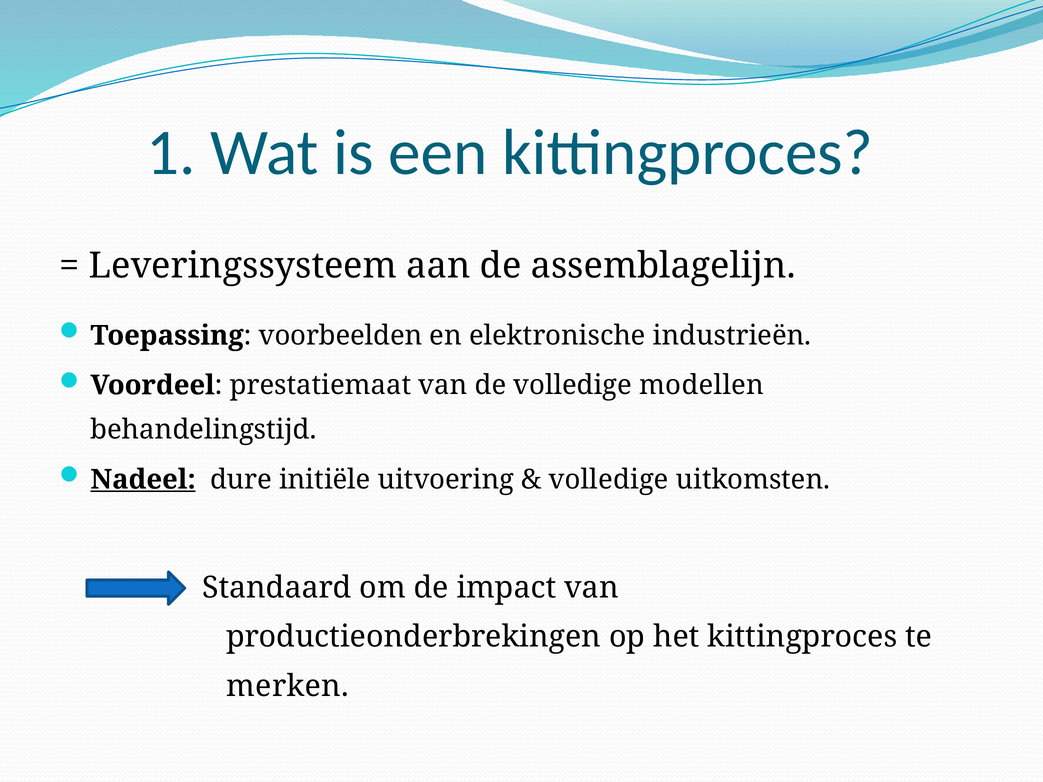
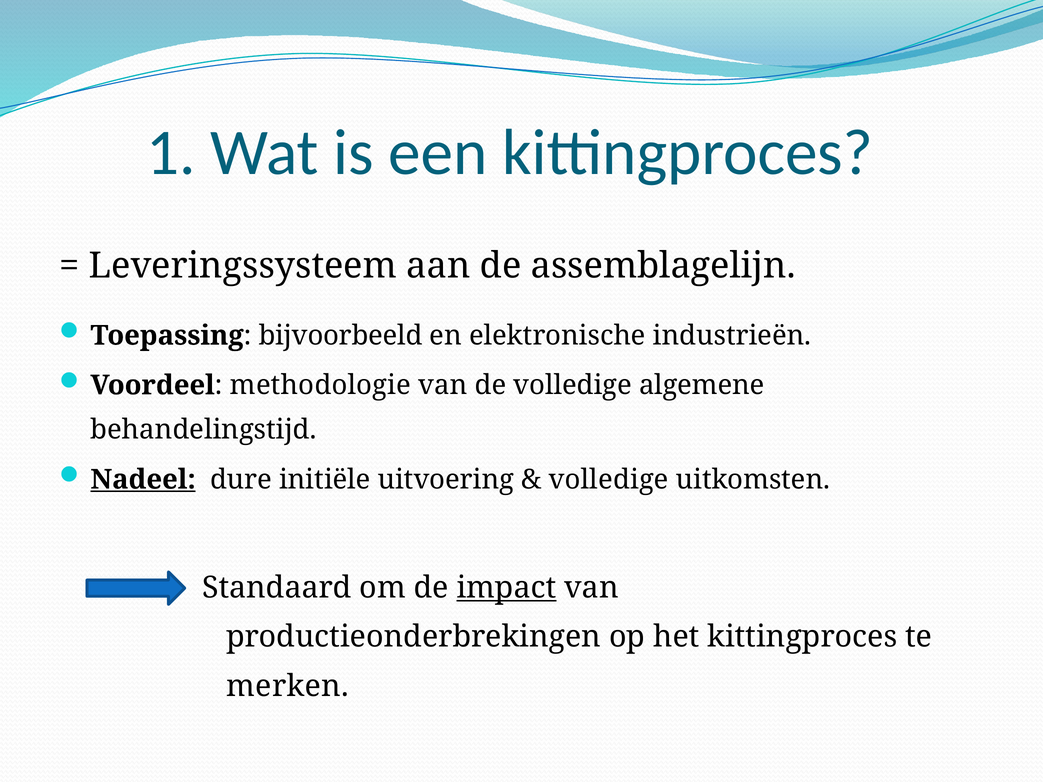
voorbeelden: voorbeelden -> bijvoorbeeld (341, 336)
prestatiemaat: prestatiemaat -> methodologie (321, 385)
modellen: modellen -> algemene (702, 385)
impact underline: none -> present (506, 588)
